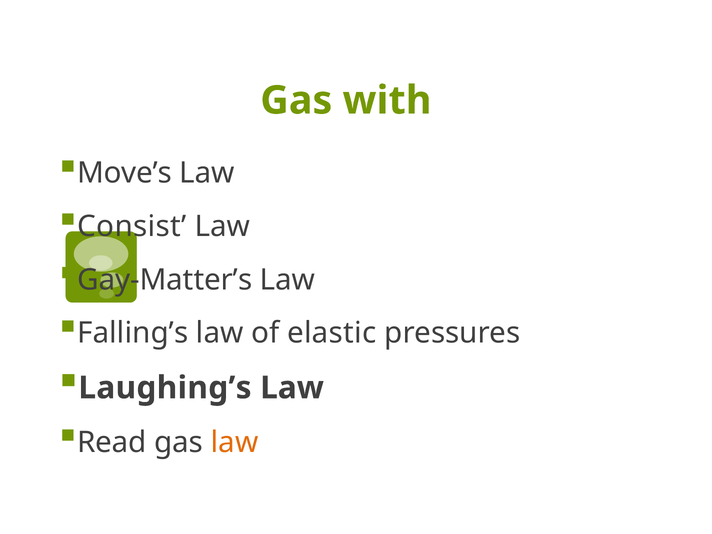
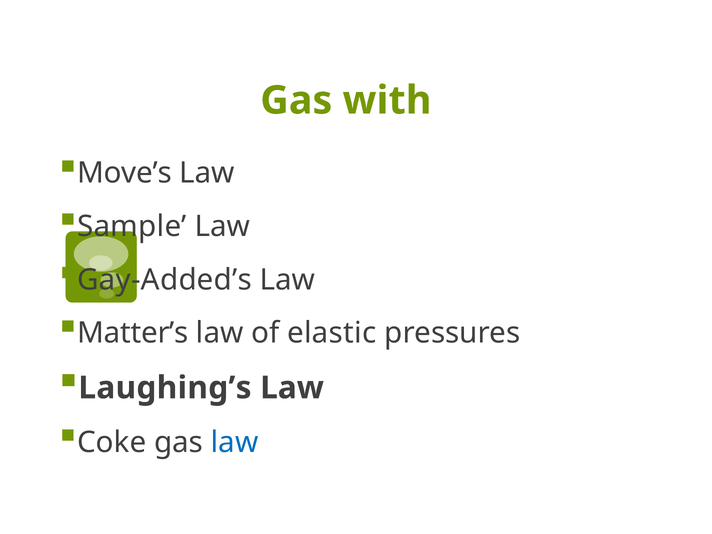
Consist: Consist -> Sample (132, 226)
Gay-Matter’s: Gay-Matter’s -> Gay-Added’s (165, 280)
Falling’s: Falling’s -> Matter’s (133, 333)
Read: Read -> Coke (112, 442)
law colour: orange -> blue (235, 442)
